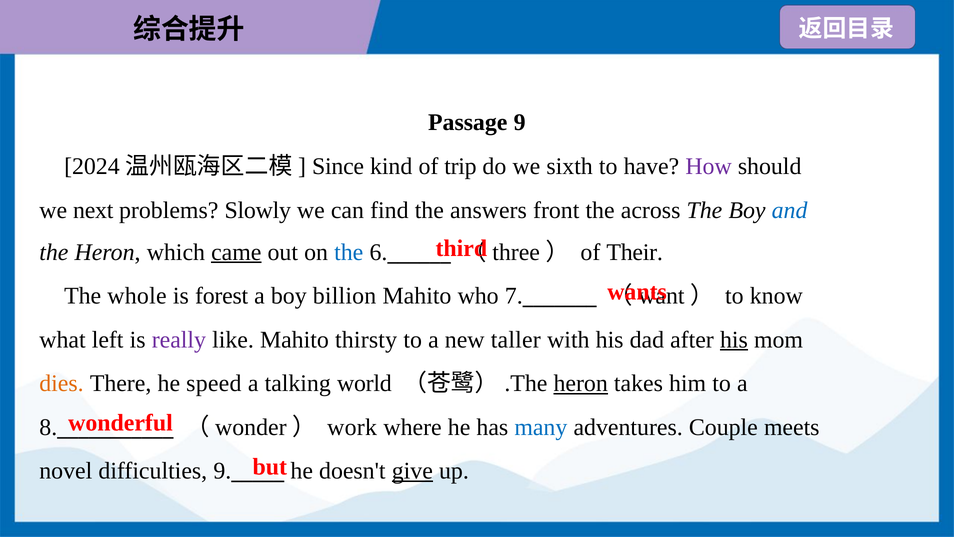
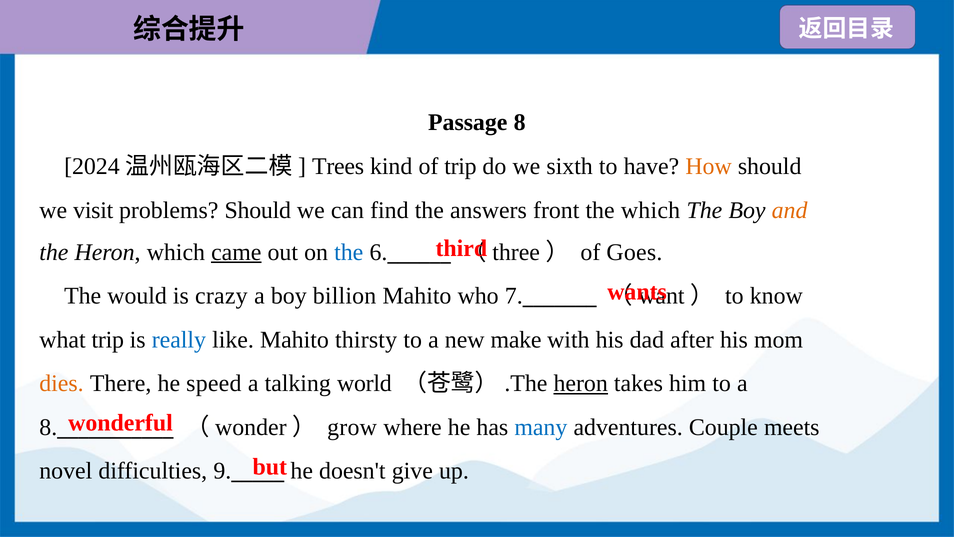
Passage 9: 9 -> 8 (520, 122)
Since: Since -> Trees (338, 166)
How colour: purple -> orange (709, 166)
next: next -> visit (93, 210)
problems Slowly: Slowly -> Should (258, 210)
the across: across -> which (651, 210)
and colour: blue -> orange (790, 210)
Their: Their -> Goes (634, 252)
whole: whole -> would (137, 296)
forest: forest -> crazy (221, 296)
what left: left -> trip (108, 339)
really colour: purple -> blue (179, 339)
taller: taller -> make (516, 339)
his underline: present -> none (734, 339)
work: work -> grow (352, 427)
give underline: present -> none (412, 471)
